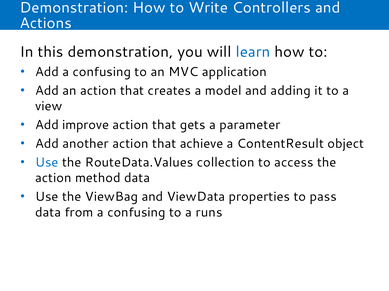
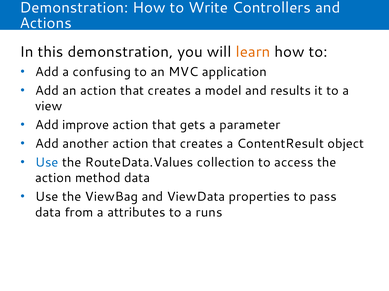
learn colour: blue -> orange (253, 52)
adding: adding -> results (291, 91)
another action that achieve: achieve -> creates (202, 144)
from a confusing: confusing -> attributes (136, 213)
